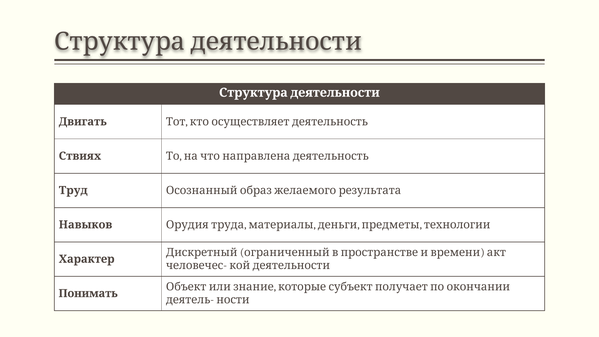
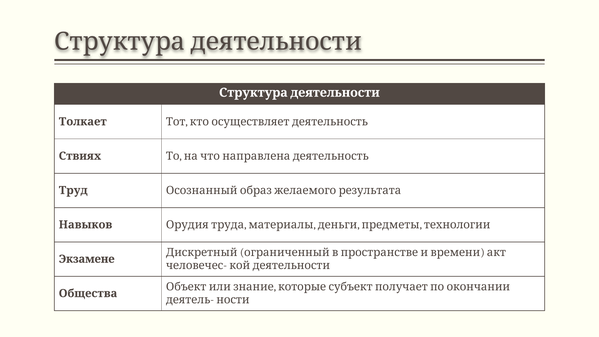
Двигать: Двигать -> Толкает (83, 122)
Характер: Характер -> Экзамене (87, 259)
Понимать: Понимать -> Общества (88, 293)
